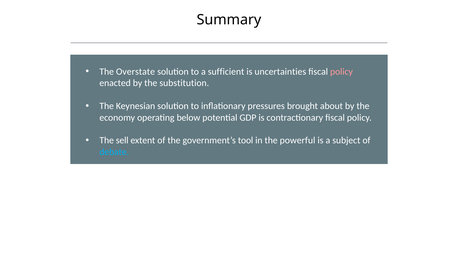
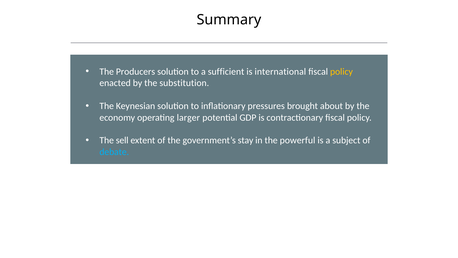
Overstate: Overstate -> Producers (136, 72)
uncertainties: uncertainties -> international (280, 72)
policy colour: pink -> yellow (341, 72)
below: below -> larger (188, 117)
tool: tool -> stay (246, 140)
